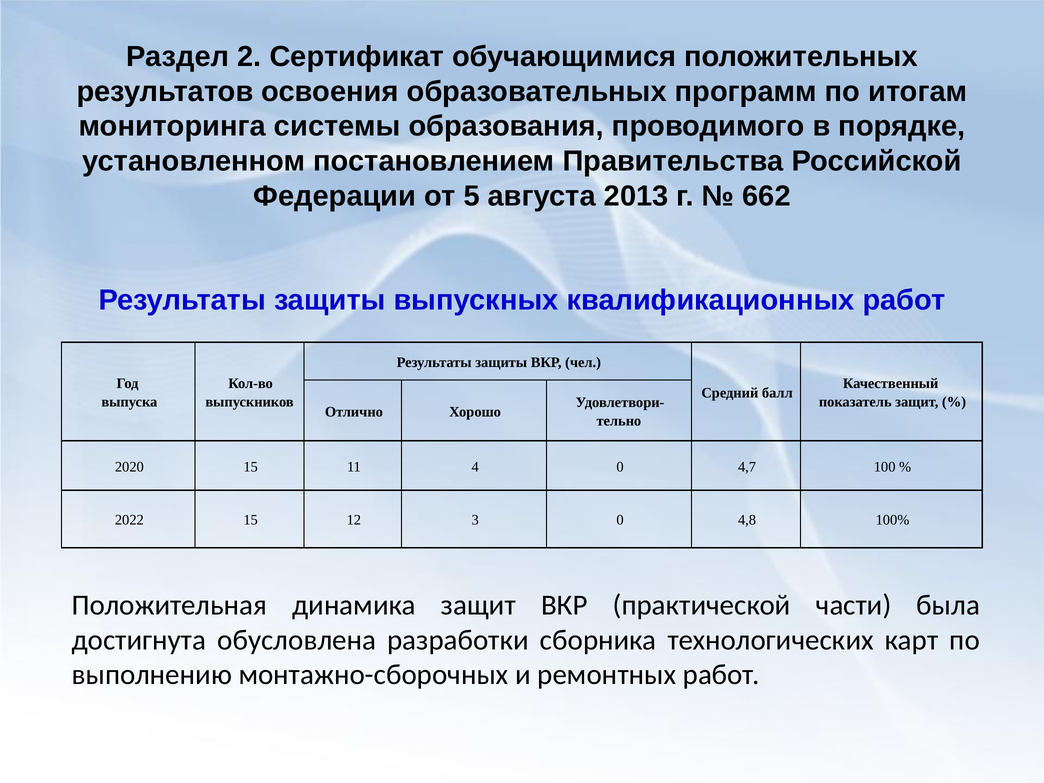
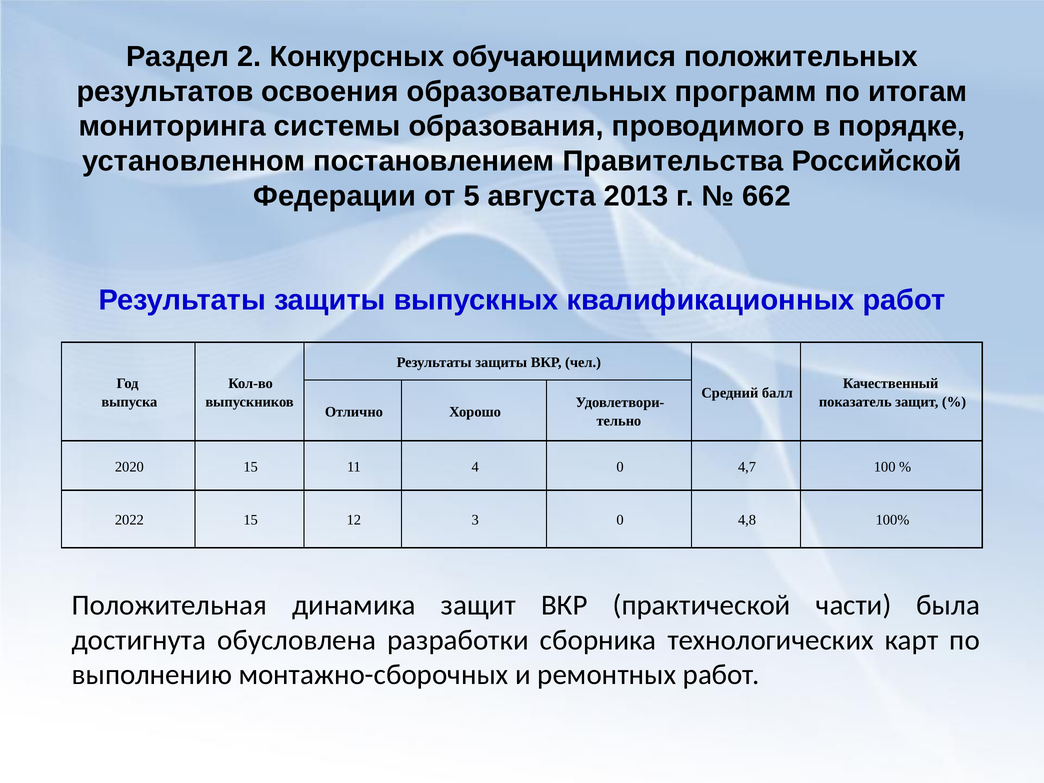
Сертификат: Сертификат -> Конкурсных (357, 57)
